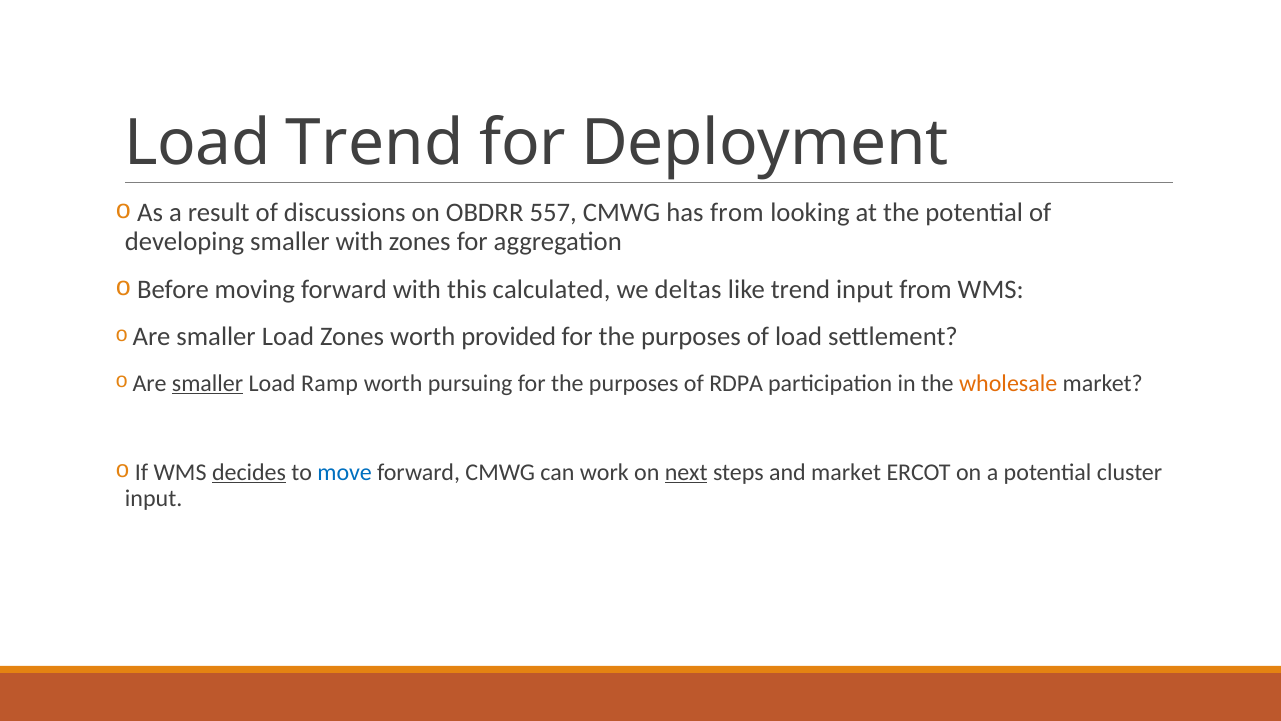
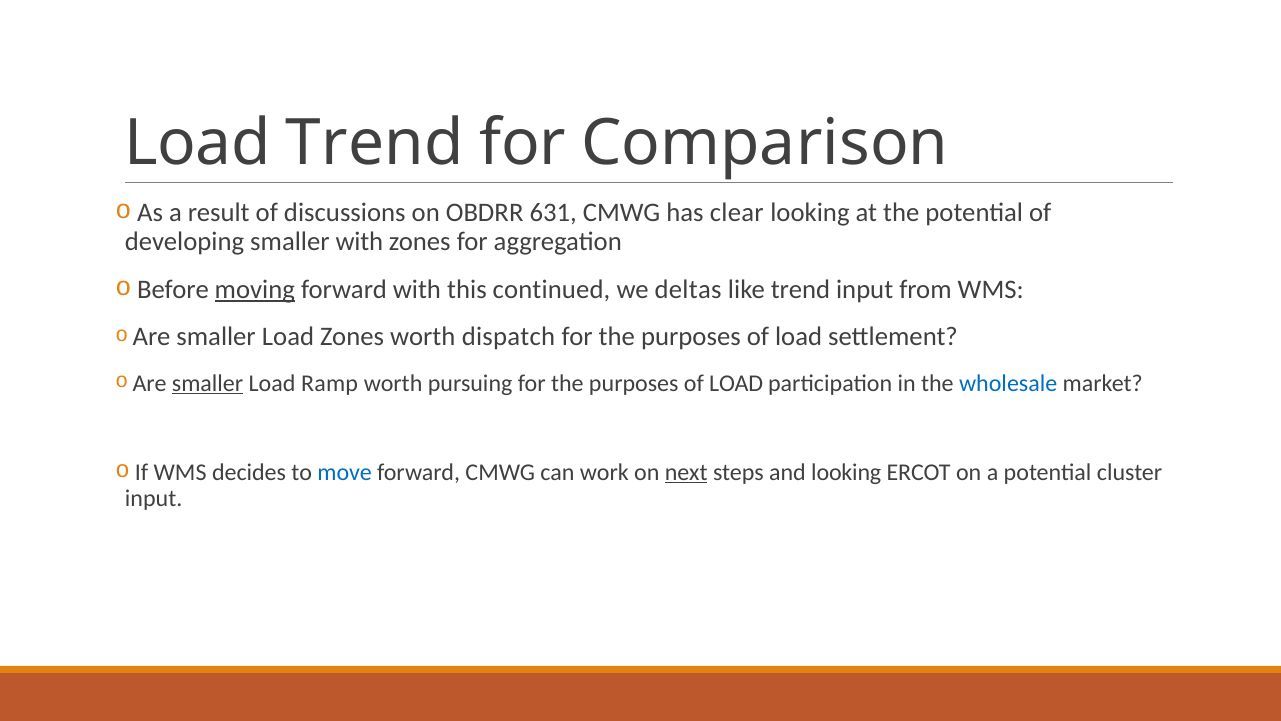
Deployment: Deployment -> Comparison (765, 144)
557: 557 -> 631 (553, 213)
has from: from -> clear (737, 213)
moving underline: none -> present (255, 289)
calculated: calculated -> continued (552, 289)
provided: provided -> dispatch (508, 337)
RDPA: RDPA -> LOAD (736, 383)
wholesale colour: orange -> blue (1008, 383)
decides underline: present -> none (249, 472)
and market: market -> looking (846, 472)
